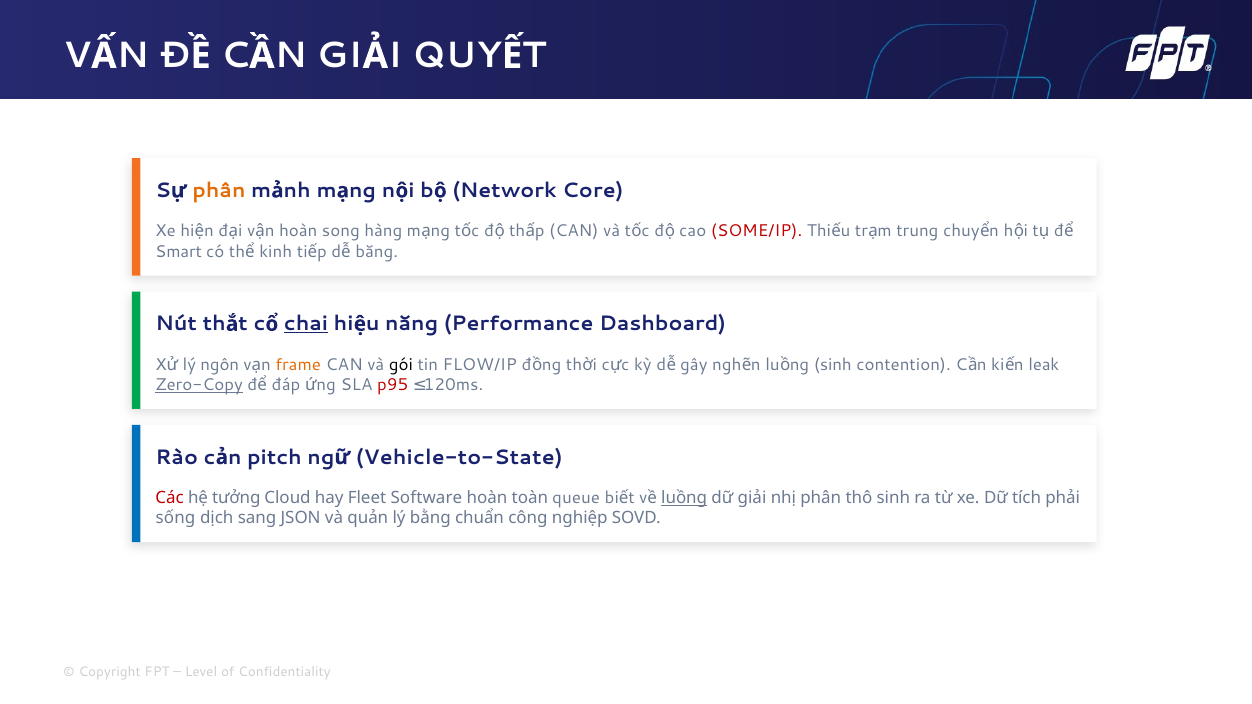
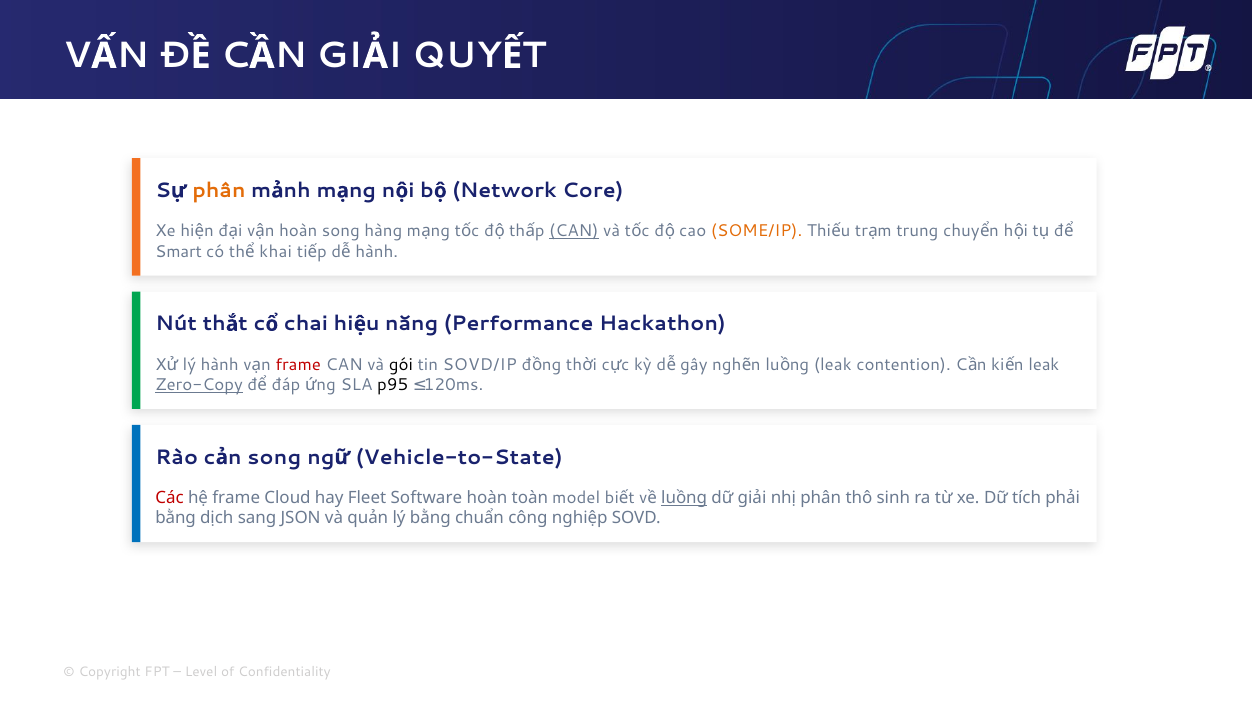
CAN underline: none -> present (574, 231)
SOME/IP colour: red -> orange (757, 231)
kinh: kinh -> khai (276, 252)
băng: băng -> hành (377, 252)
chai underline: present -> none (306, 324)
Dashboard: Dashboard -> Hackathon (662, 324)
lý ngôn: ngôn -> hành (220, 365)
frame colour: orange -> red (298, 365)
FLOW/IP: FLOW/IP -> SOVD/IP (480, 365)
sinh: sinh -> leak (833, 365)
p95 colour: red -> black (393, 385)
pitch: pitch -> song (274, 457)
hệ tưởng: tưởng -> frame (236, 498)
queue: queue -> model (576, 498)
sống: sống -> bằng (176, 518)
